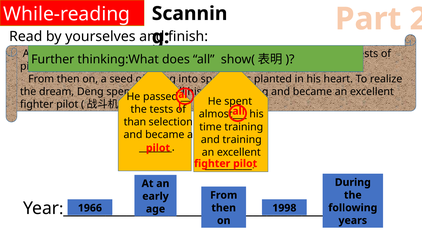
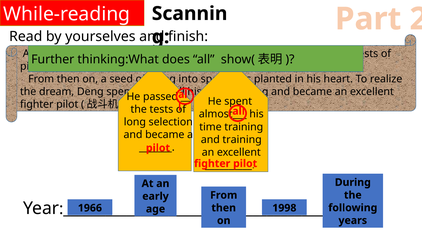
than: than -> long (135, 122)
